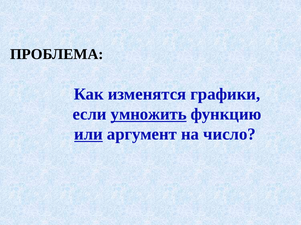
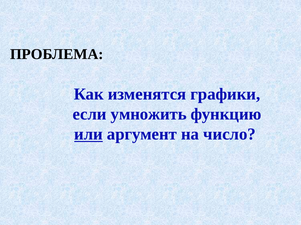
умножить underline: present -> none (149, 115)
